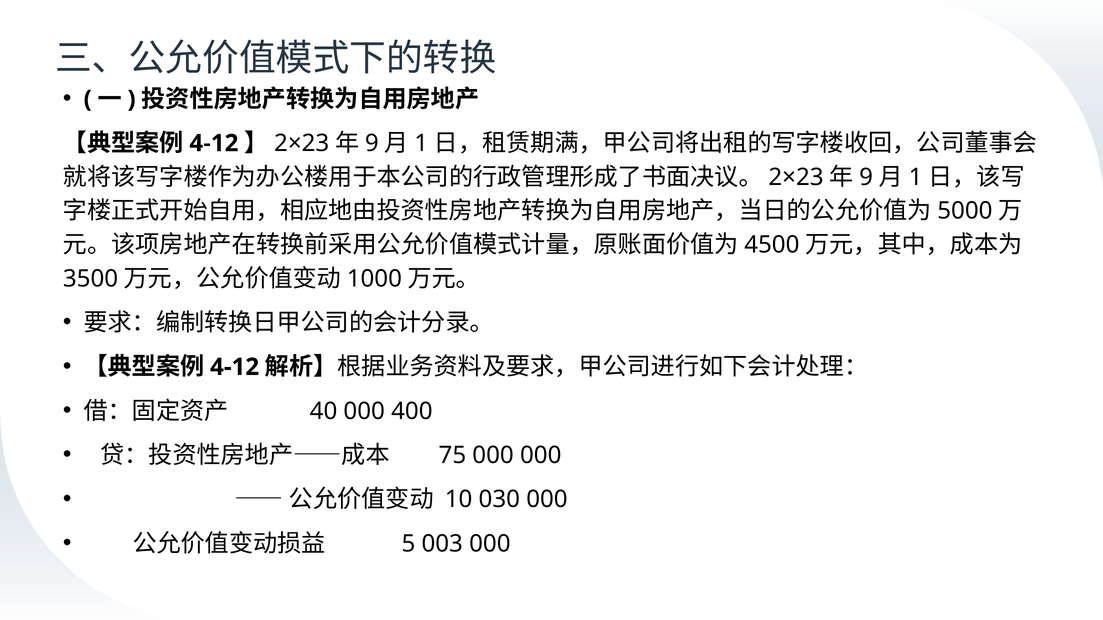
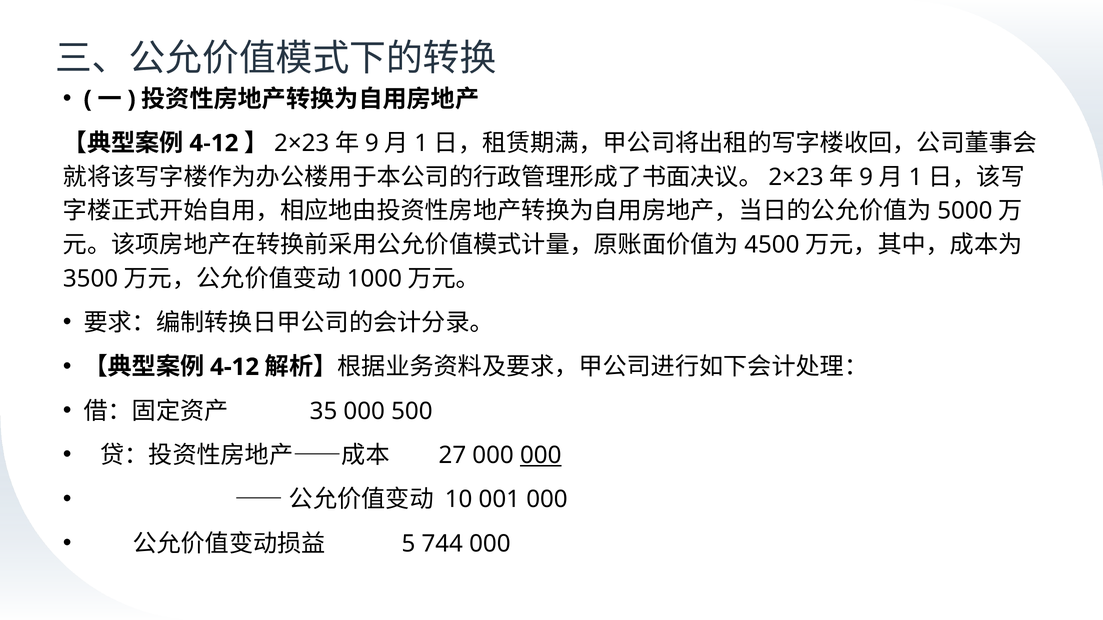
40: 40 -> 35 (324, 411)
400: 400 -> 500 (412, 411)
75: 75 -> 27 (452, 456)
000 underline: none -> present (541, 456)
030: 030 -> 001 (499, 500)
003: 003 -> 744 (442, 544)
